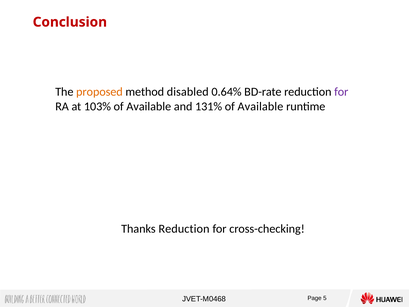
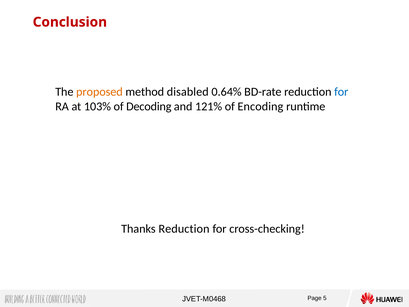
for colour: purple -> blue (341, 92)
103% of Available: Available -> Decoding (149, 106)
131%: 131% -> 121% (209, 106)
Available: Available -> Encoding (260, 106)
